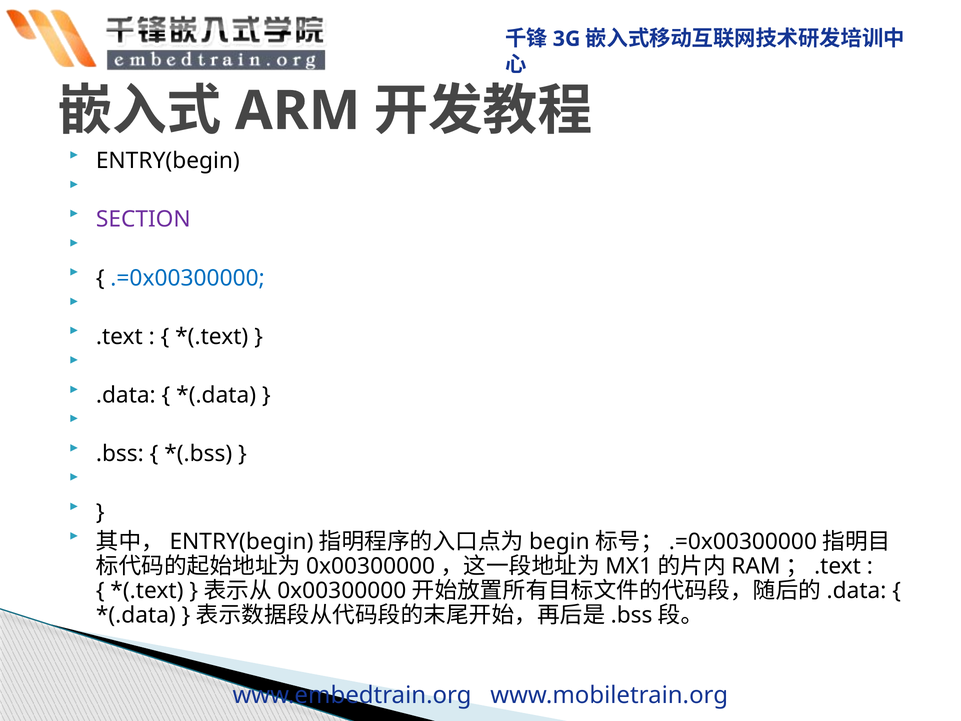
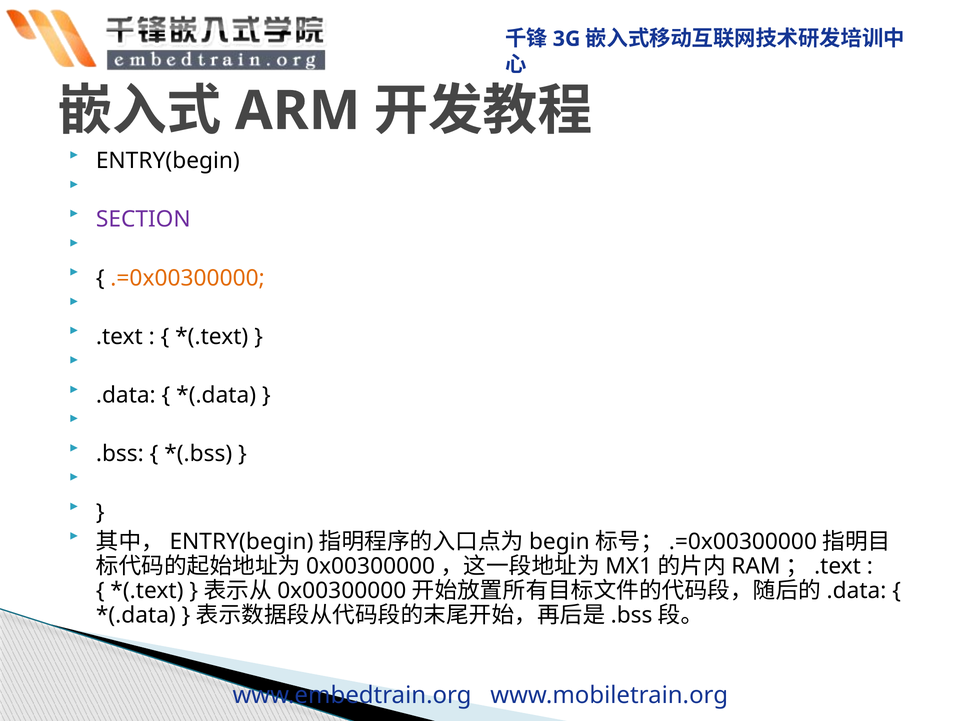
.=0x00300000 colour: blue -> orange (188, 278)
